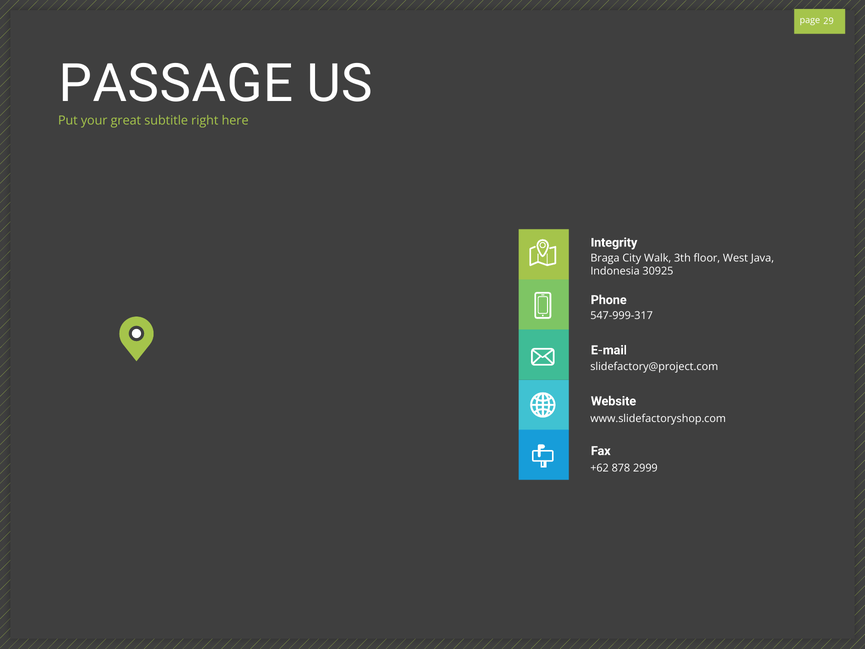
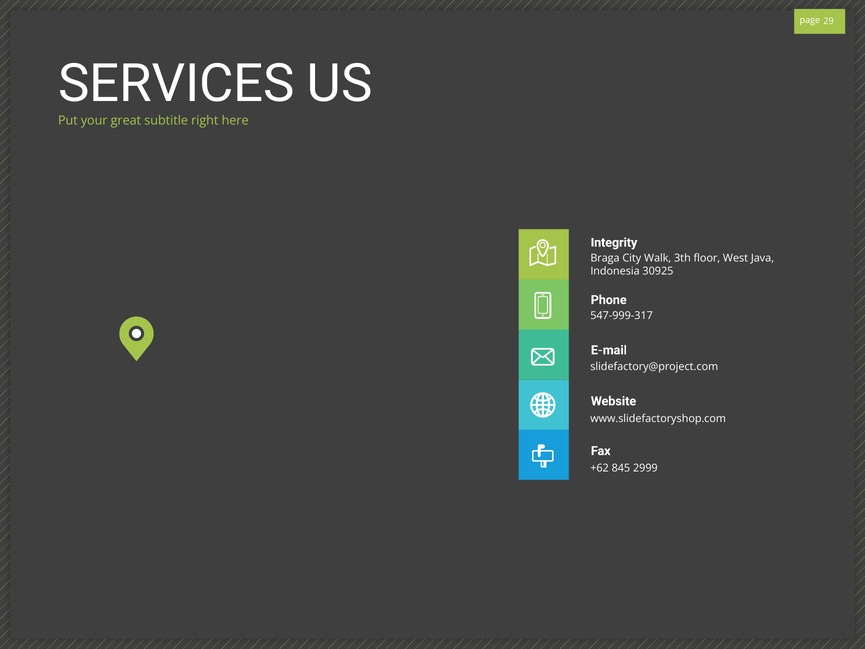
PASSAGE: PASSAGE -> SERVICES (176, 84)
878: 878 -> 845 (621, 468)
